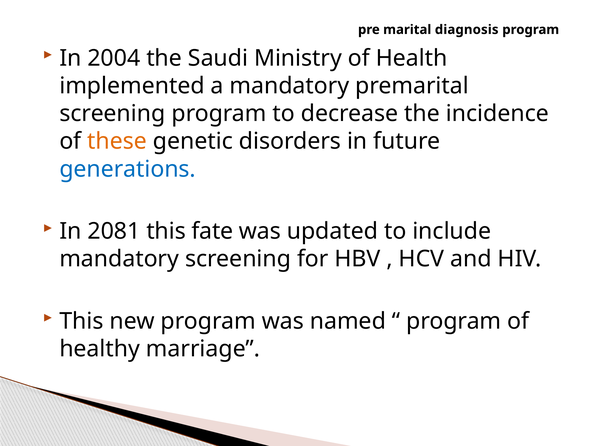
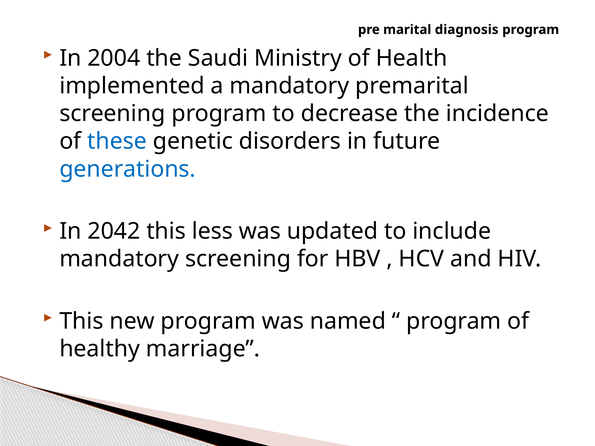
these colour: orange -> blue (117, 141)
2081: 2081 -> 2042 (114, 231)
fate: fate -> less (212, 231)
